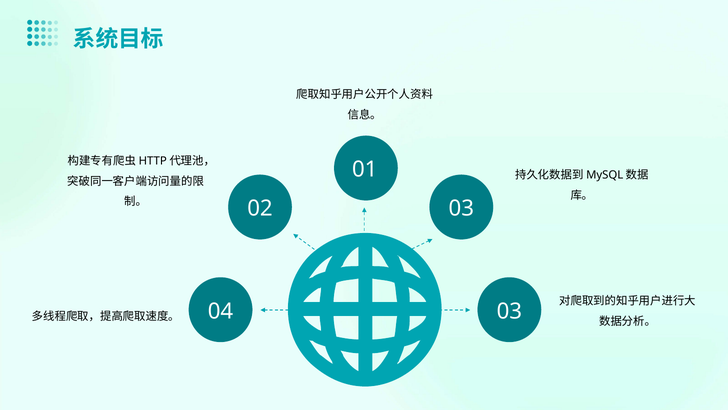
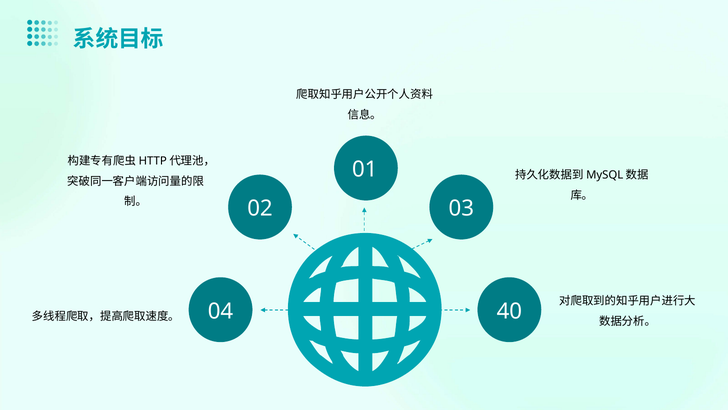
04 03: 03 -> 40 (509, 311)
